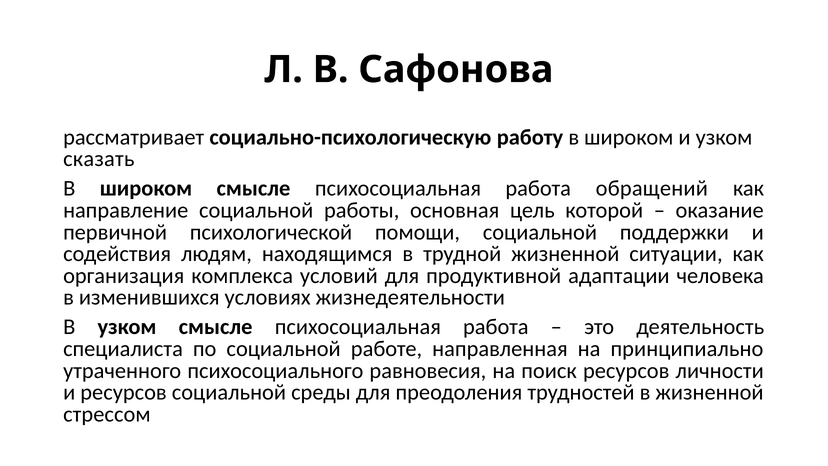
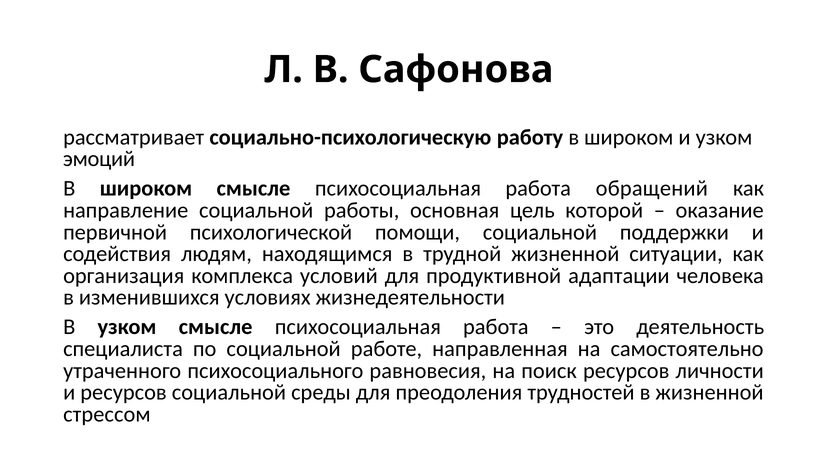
сказать: сказать -> эмоций (99, 159)
принципиально: принципиально -> самостоятельно (687, 349)
